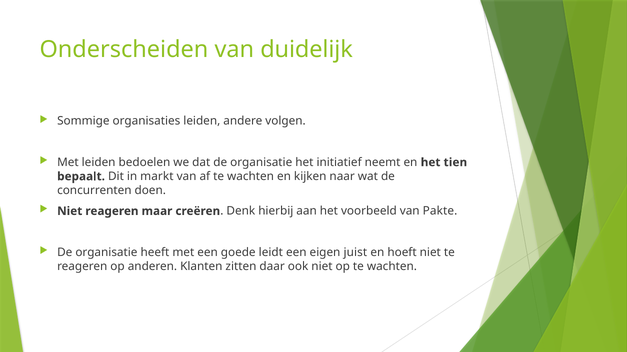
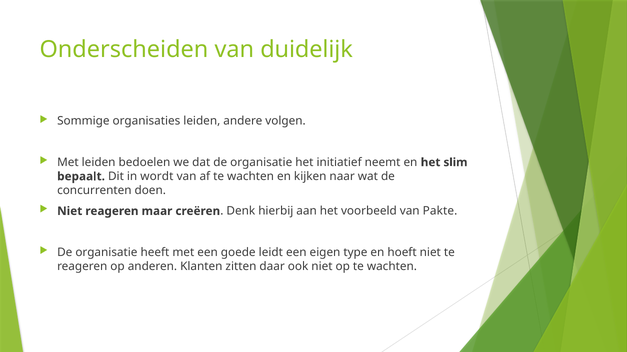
tien: tien -> slim (455, 163)
markt: markt -> wordt (157, 177)
juist: juist -> type (355, 253)
